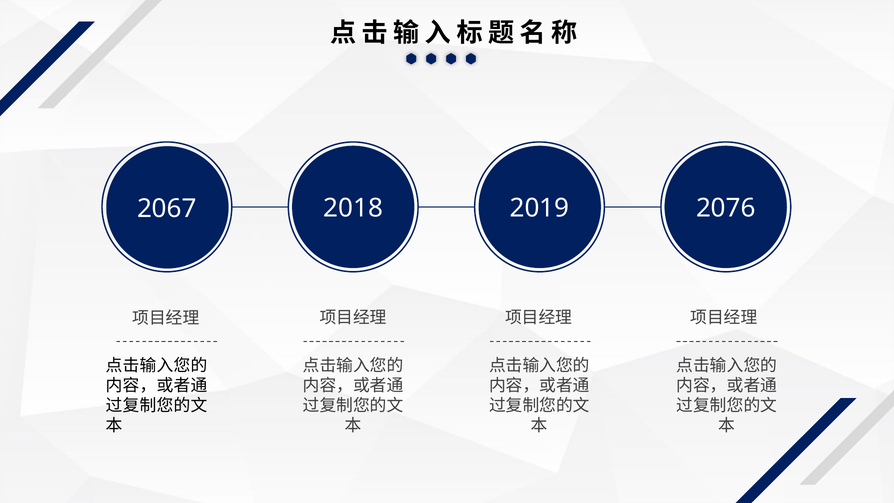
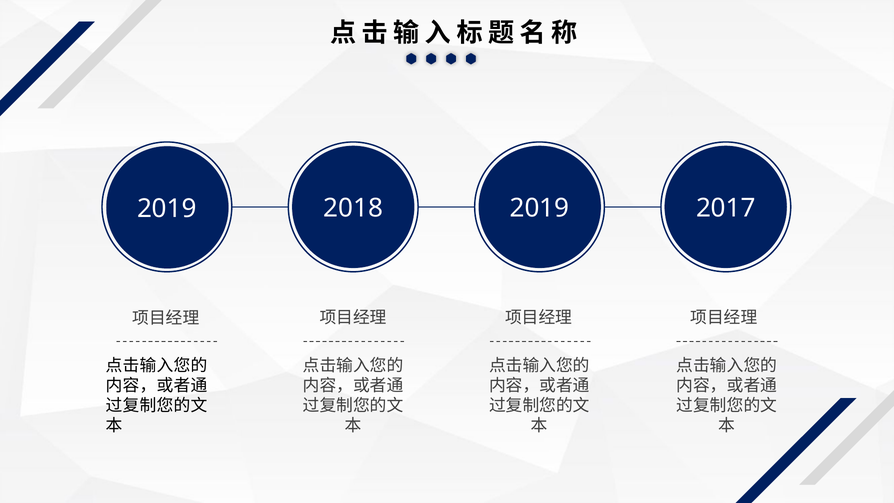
2067: 2067 -> 2019 (167, 208)
2076: 2076 -> 2017 (726, 208)
